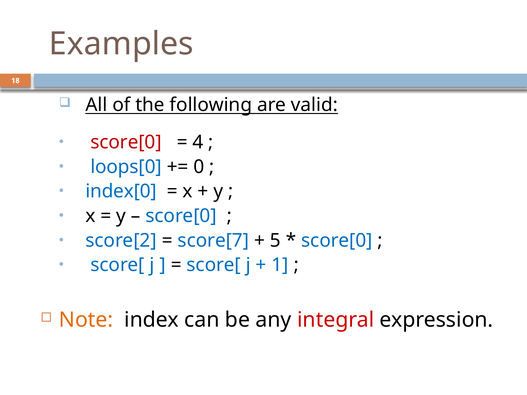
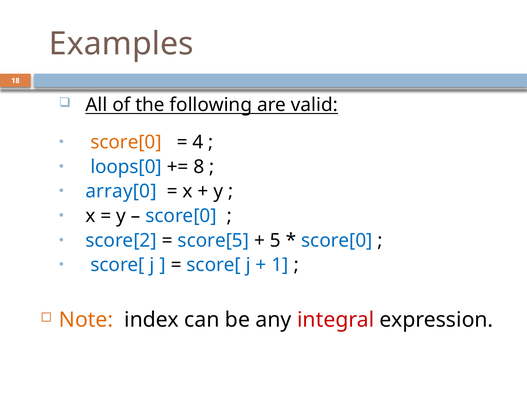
score[0 colour: red -> orange (126, 142)
0: 0 -> 8 (199, 167)
index[0: index[0 -> array[0 (121, 191)
score[7: score[7 -> score[5 (213, 241)
